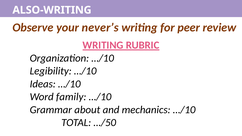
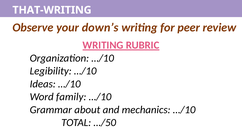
ALSO-WRITING: ALSO-WRITING -> THAT-WRITING (52, 10)
never’s: never’s -> down’s (100, 28)
